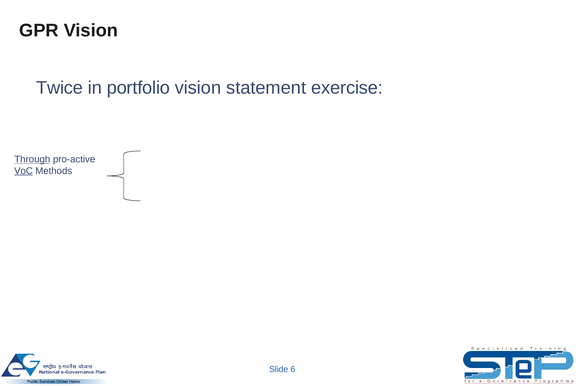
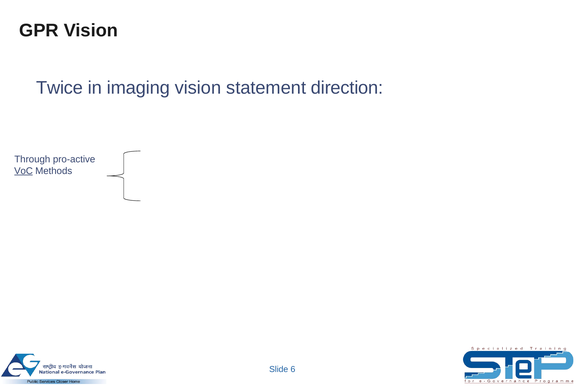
portfolio: portfolio -> imaging (138, 88)
exercise: exercise -> direction (347, 88)
Through underline: present -> none (32, 159)
